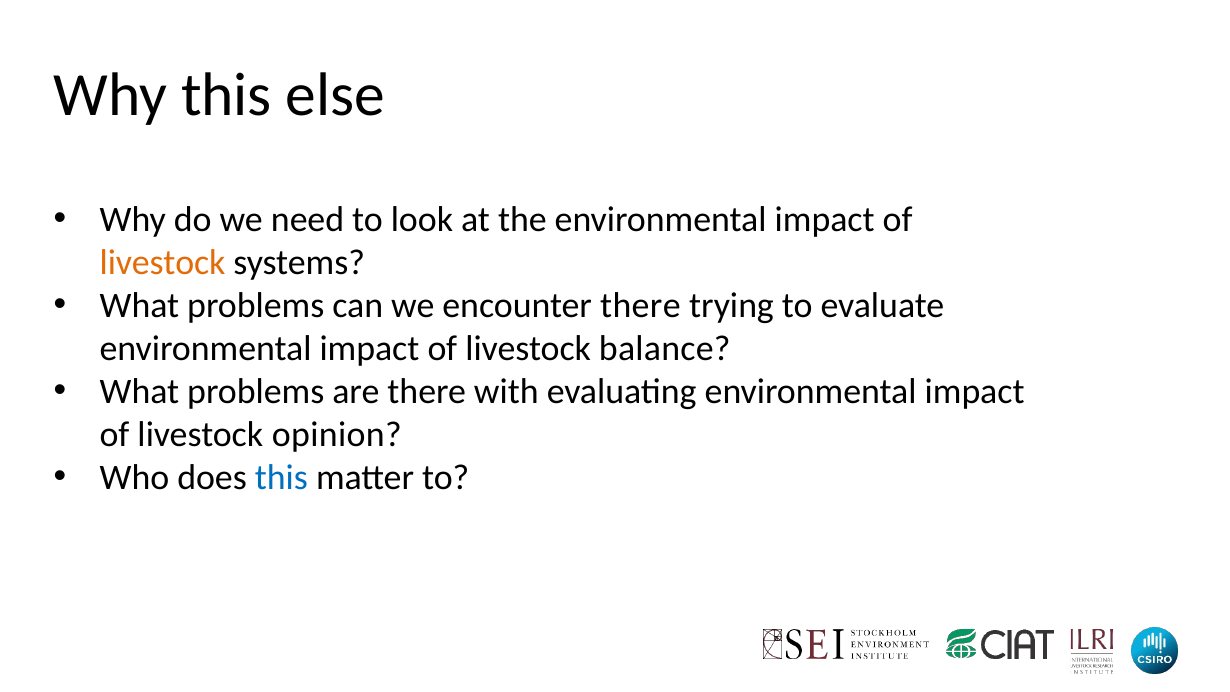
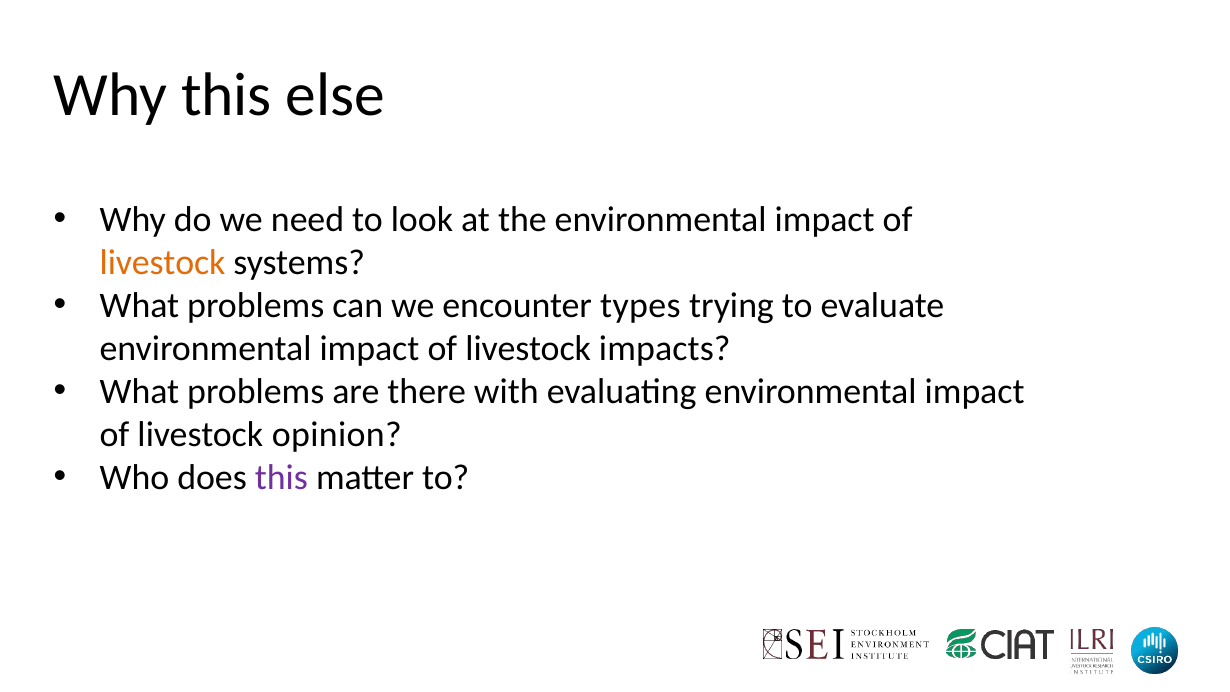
encounter there: there -> types (640, 306)
balance: balance -> impacts (665, 349)
this colour: blue -> purple (281, 478)
